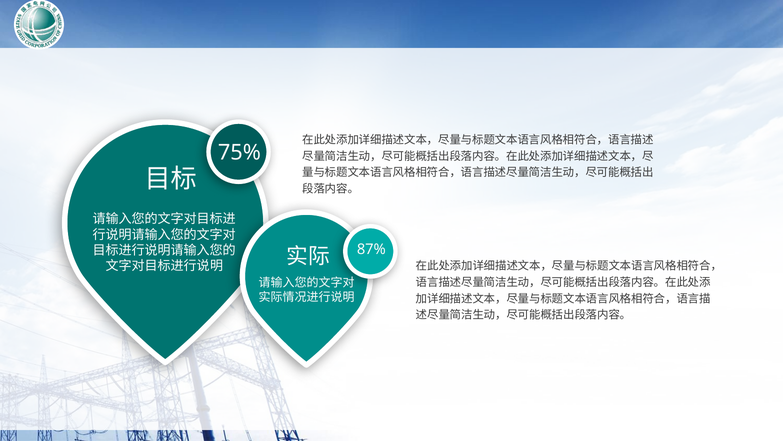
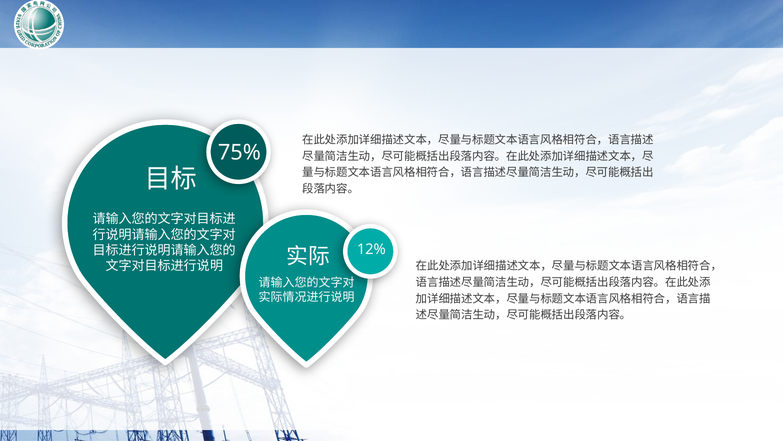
87%: 87% -> 12% (371, 249)
